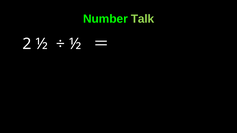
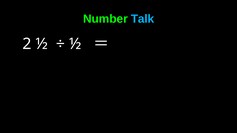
Talk colour: light green -> light blue (143, 19)
